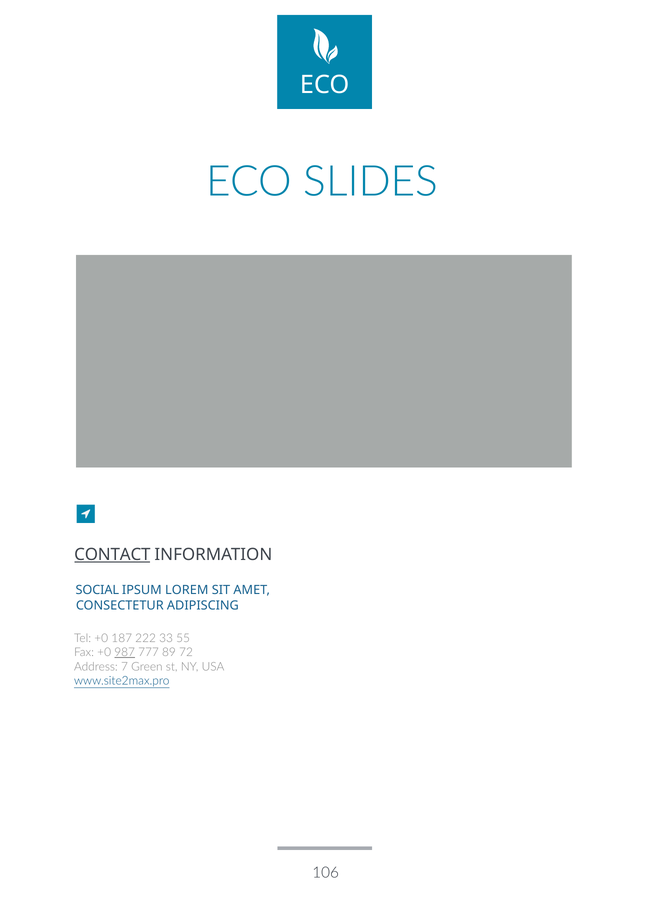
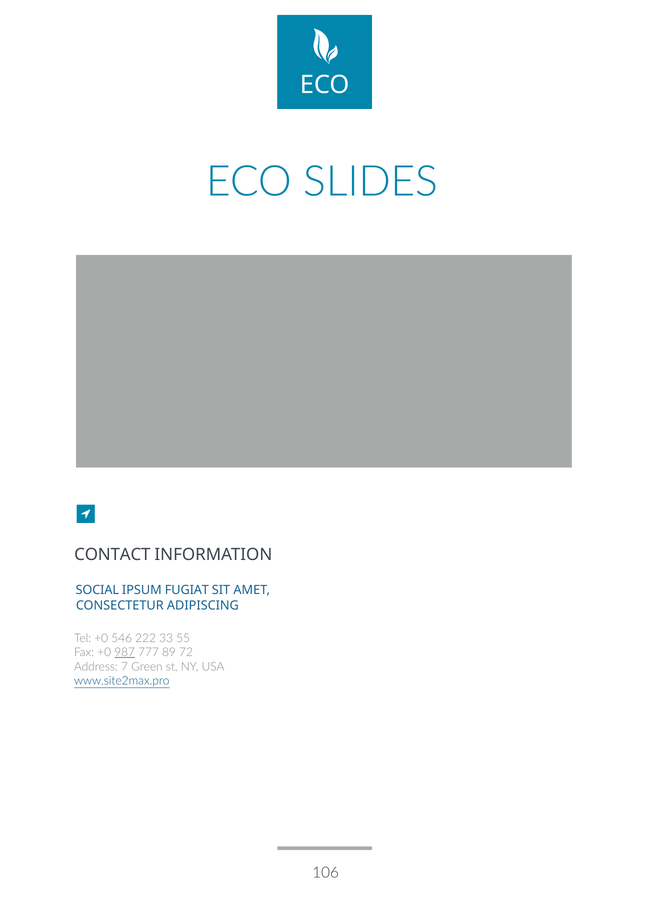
CONTACT underline: present -> none (112, 555)
LOREM: LOREM -> FUGIAT (187, 591)
187: 187 -> 546 (122, 639)
